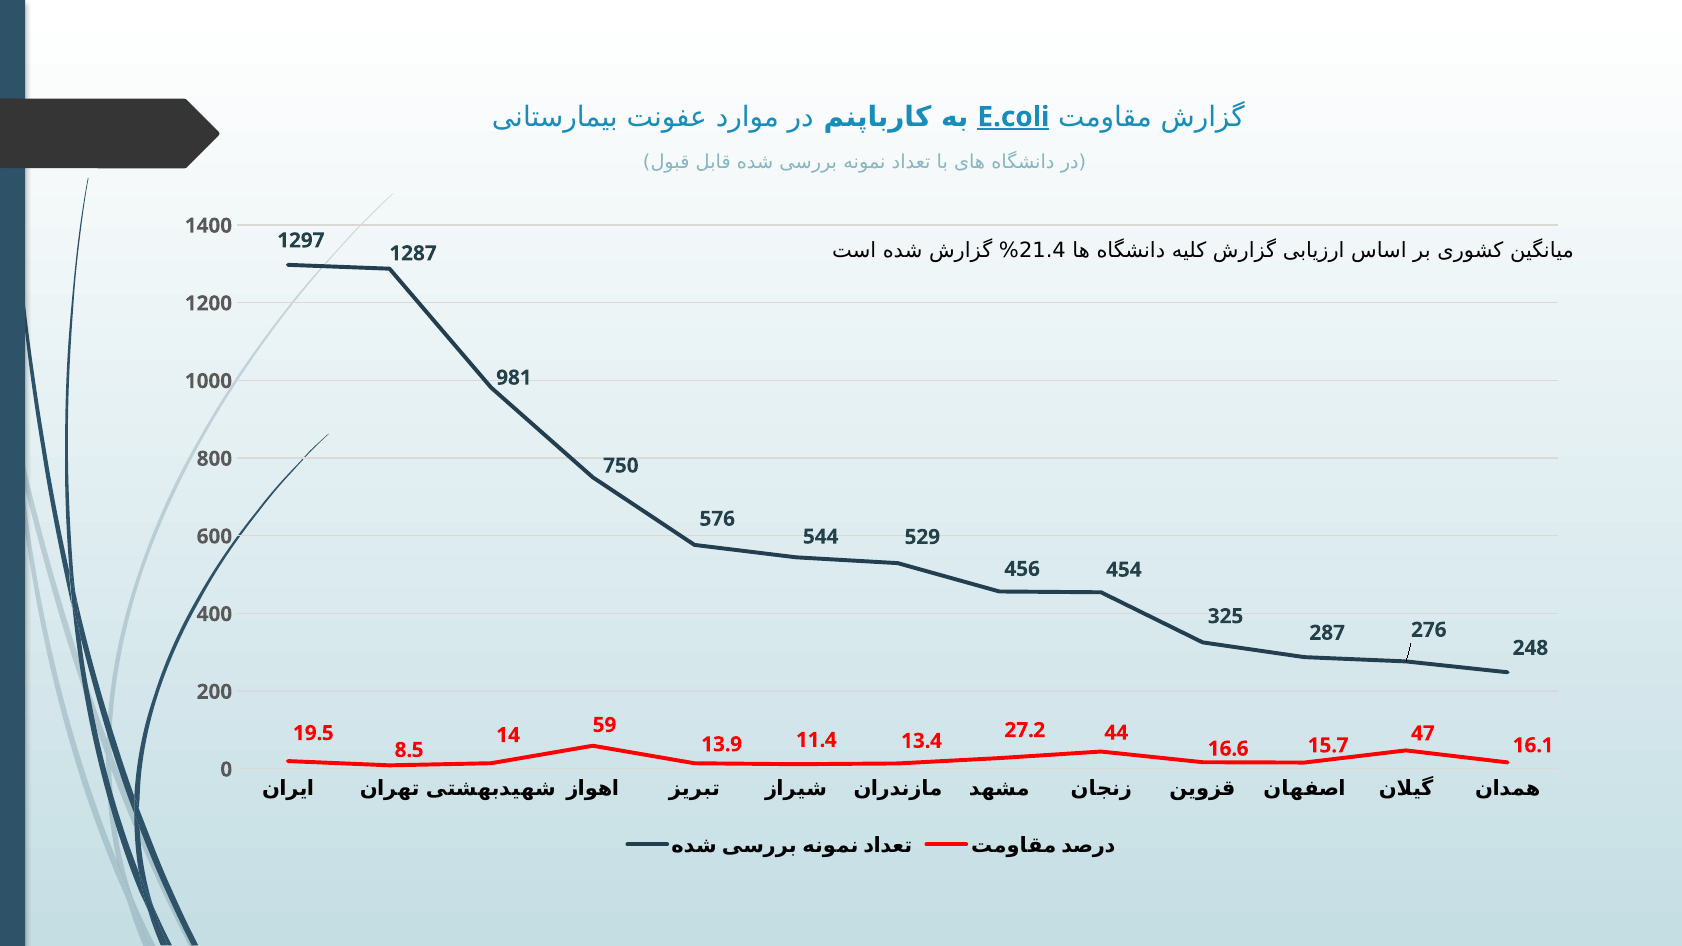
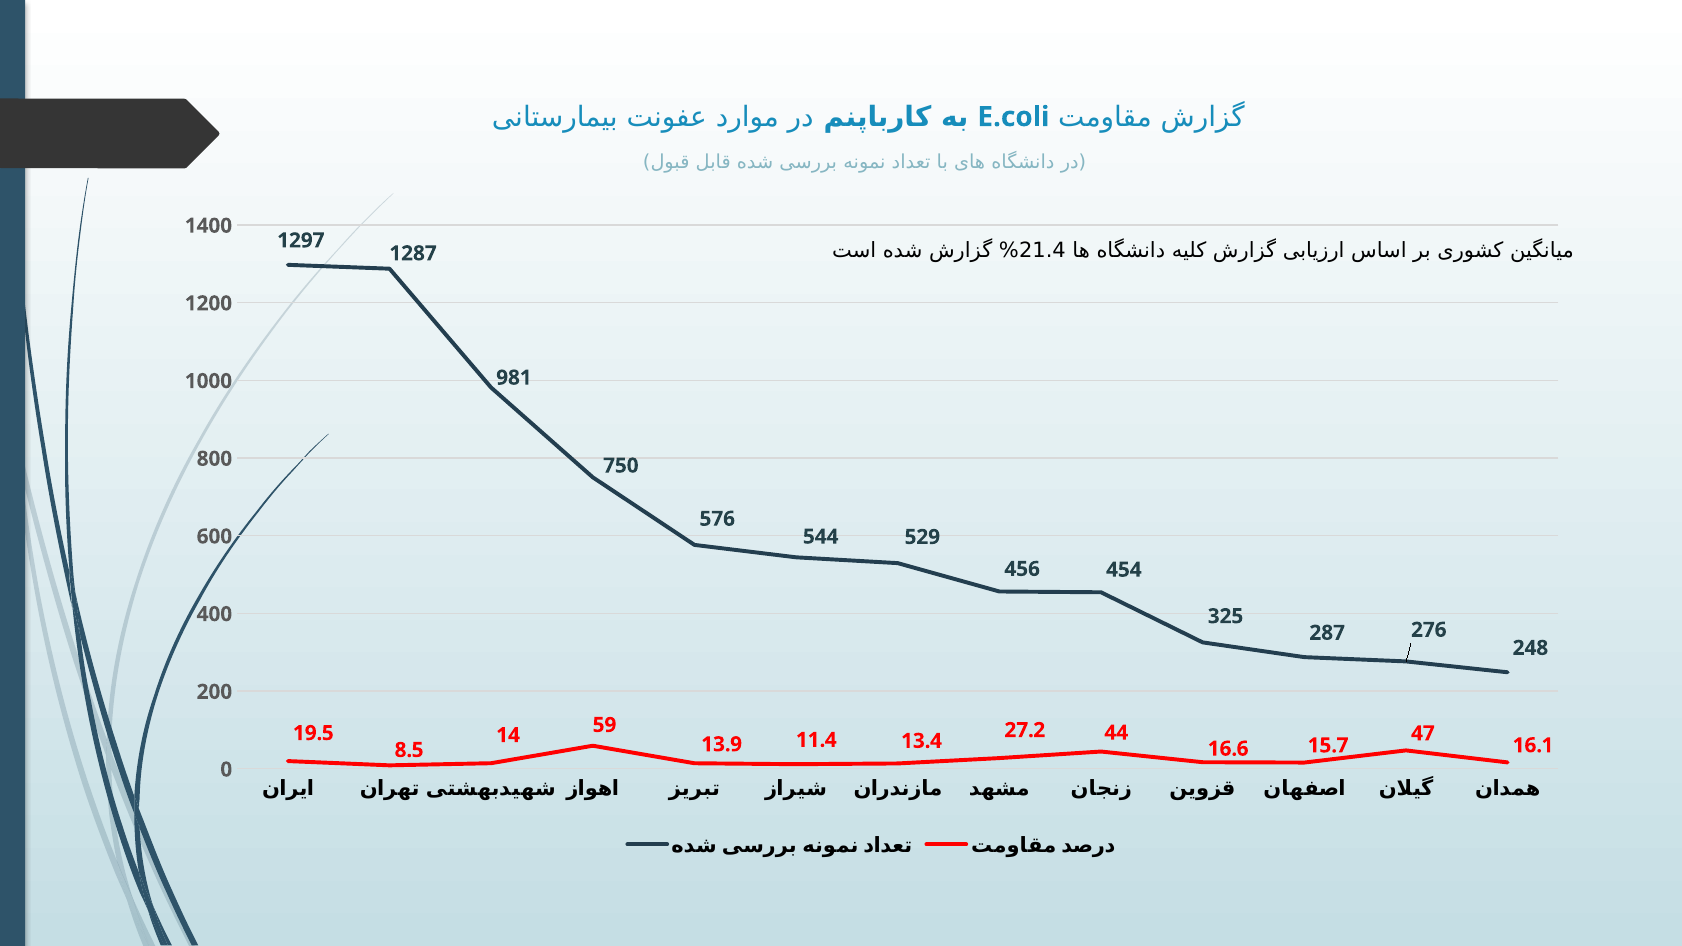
E.coli underline: present -> none (1013, 117)
